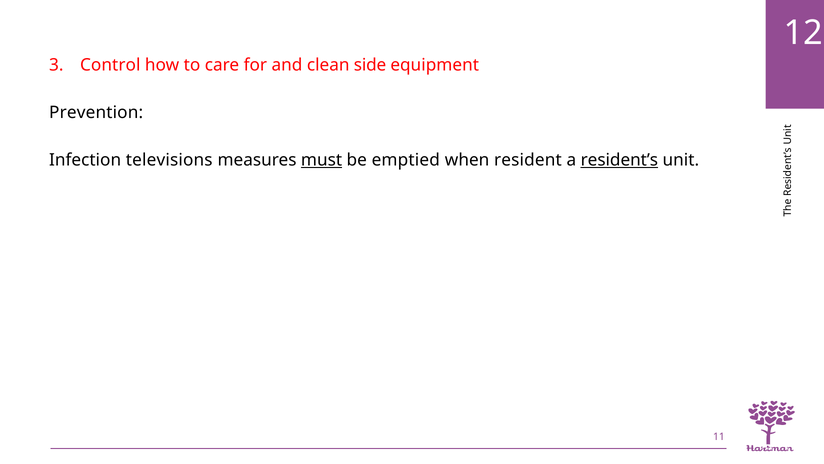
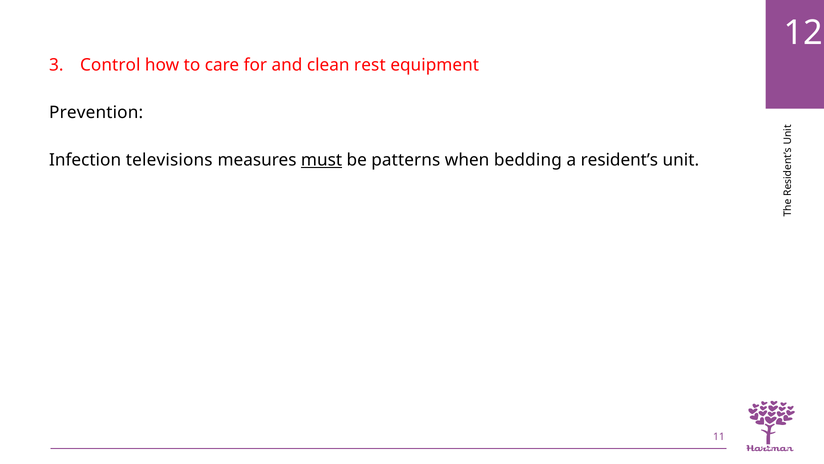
side: side -> rest (370, 65)
emptied: emptied -> patterns (406, 160)
resident: resident -> bedding (528, 160)
resident’s underline: present -> none (619, 160)
